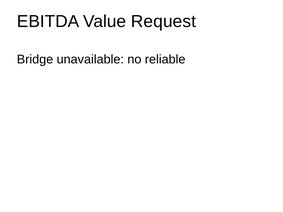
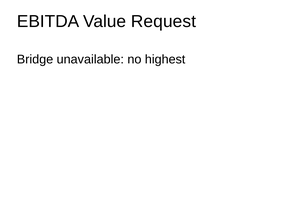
reliable: reliable -> highest (165, 59)
